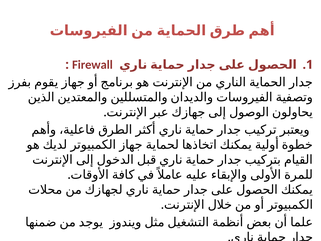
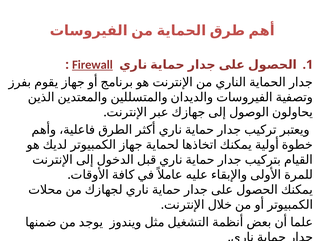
Firewall underline: none -> present (92, 65)
